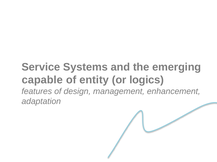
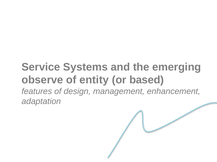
capable: capable -> observe (42, 80)
logics: logics -> based (147, 80)
